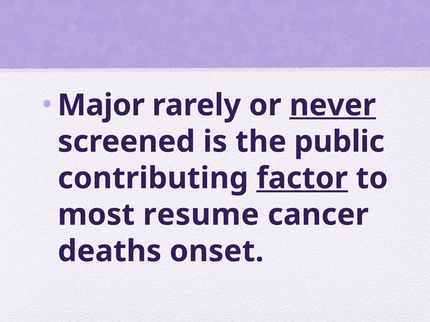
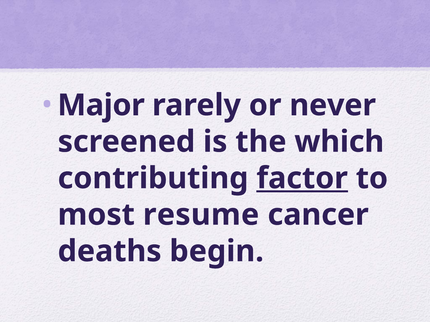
never underline: present -> none (333, 105)
public: public -> which (339, 142)
onset: onset -> begin (217, 252)
